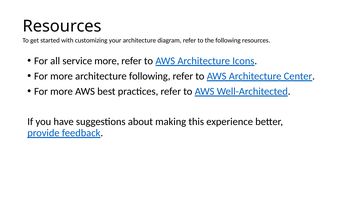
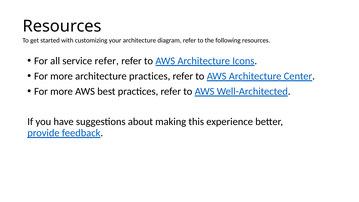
service more: more -> refer (107, 61)
architecture following: following -> practices (150, 76)
